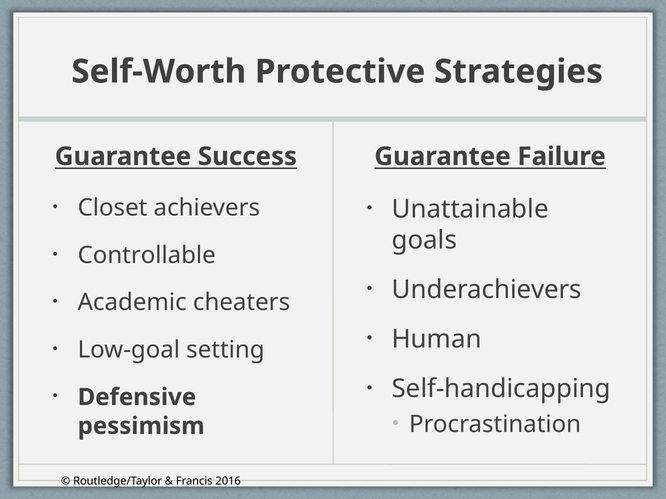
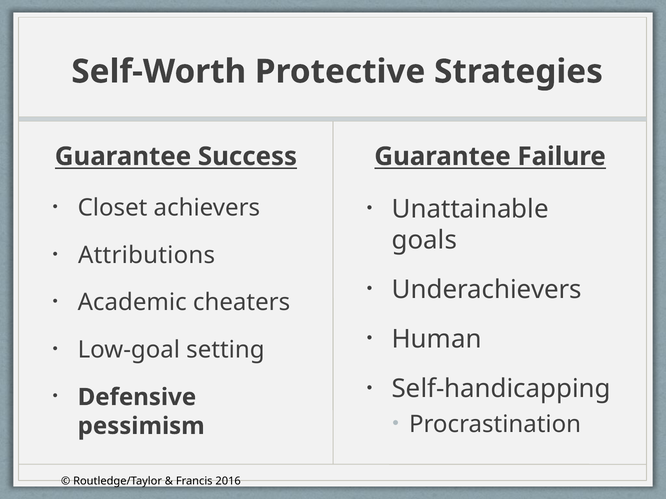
Controllable: Controllable -> Attributions (147, 256)
